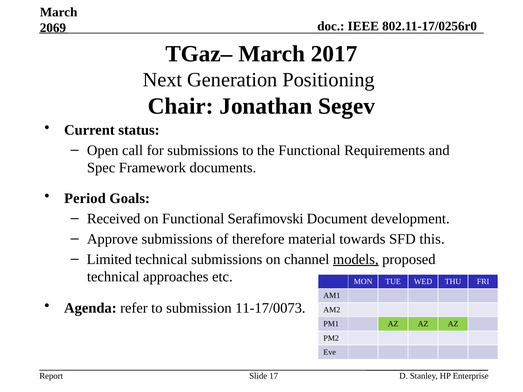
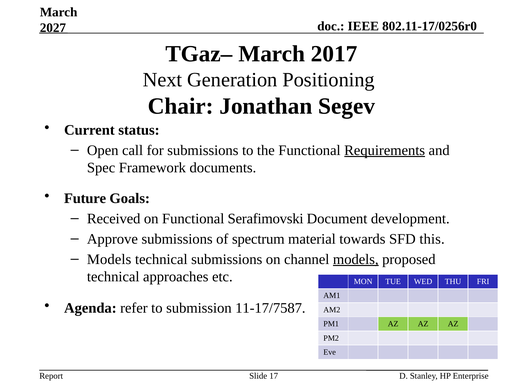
2069: 2069 -> 2027 (53, 28)
Requirements underline: none -> present (385, 150)
Period: Period -> Future (85, 198)
therefore: therefore -> spectrum (258, 239)
Limited: Limited -> Models (109, 259)
11-17/0073: 11-17/0073 -> 11-17/7587 (270, 308)
